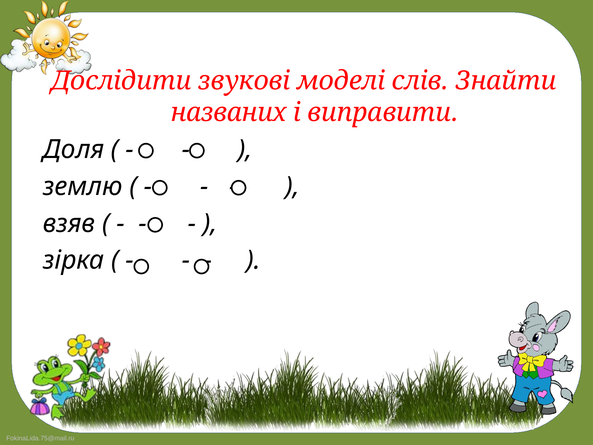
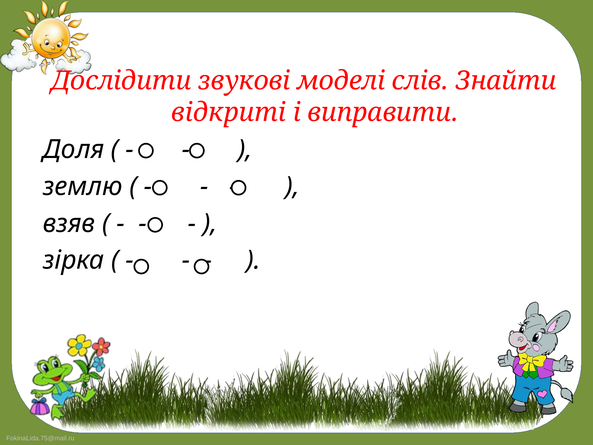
названих: названих -> відкриті (229, 112)
